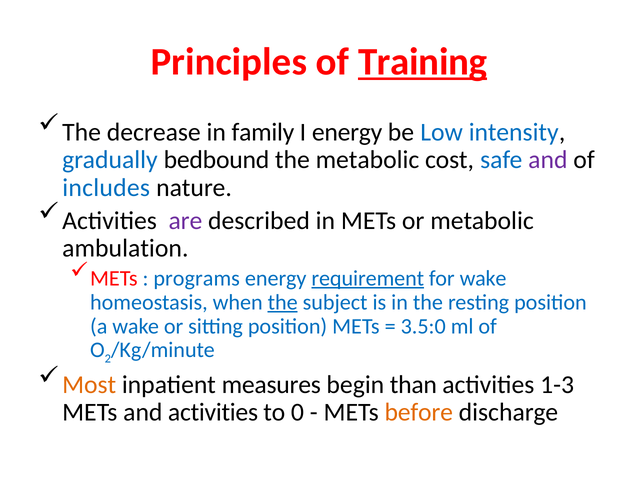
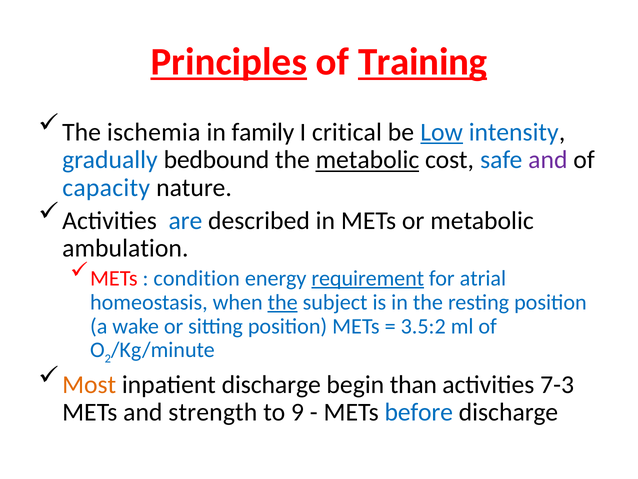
Principles underline: none -> present (229, 62)
decrease: decrease -> ischemia (154, 132)
I energy: energy -> critical (347, 132)
Low underline: none -> present (442, 132)
metabolic underline: none -> present (367, 160)
includes: includes -> capacity (106, 188)
are colour: purple -> blue (185, 220)
programs: programs -> condition (197, 278)
for wake: wake -> atrial (483, 278)
3.5:0: 3.5:0 -> 3.5:2 (423, 326)
inpatient measures: measures -> discharge (271, 384)
1-3: 1-3 -> 7-3 (557, 384)
and activities: activities -> strength (213, 412)
0: 0 -> 9 (297, 412)
before colour: orange -> blue (419, 412)
